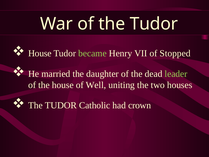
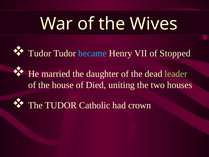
of the Tudor: Tudor -> Wives (154, 24)
House: House -> Tudor (40, 53)
became colour: light green -> light blue (92, 53)
Well: Well -> Died (96, 85)
